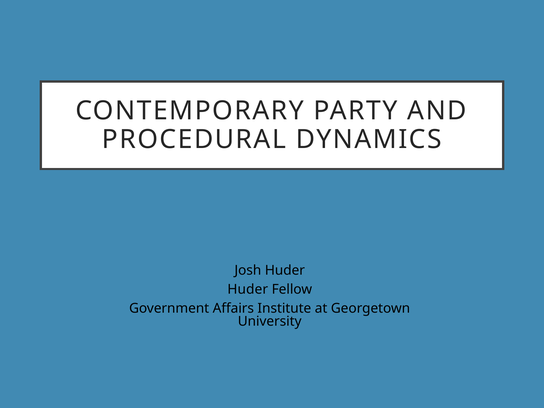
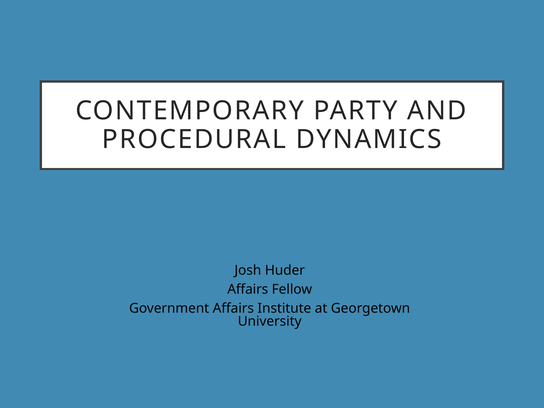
Huder: Huder -> Affairs (248, 289)
